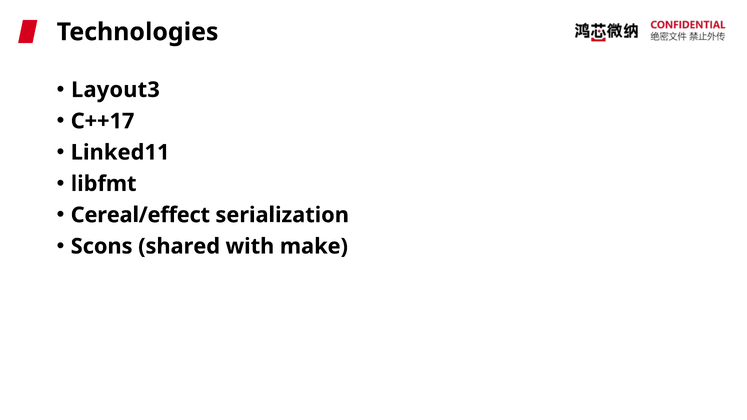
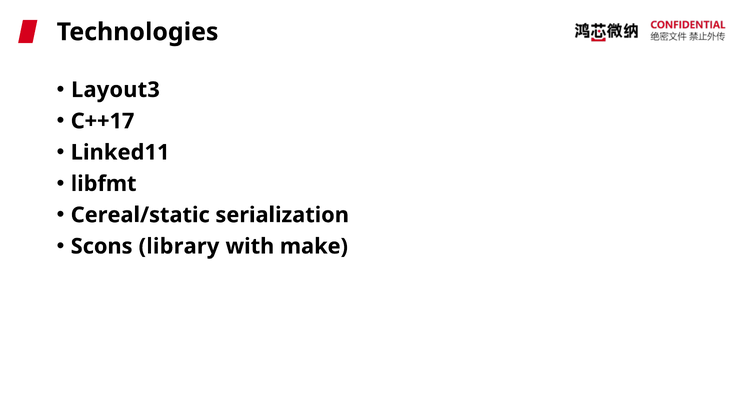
Cereal/effect: Cereal/effect -> Cereal/static (140, 215)
shared: shared -> library (179, 246)
